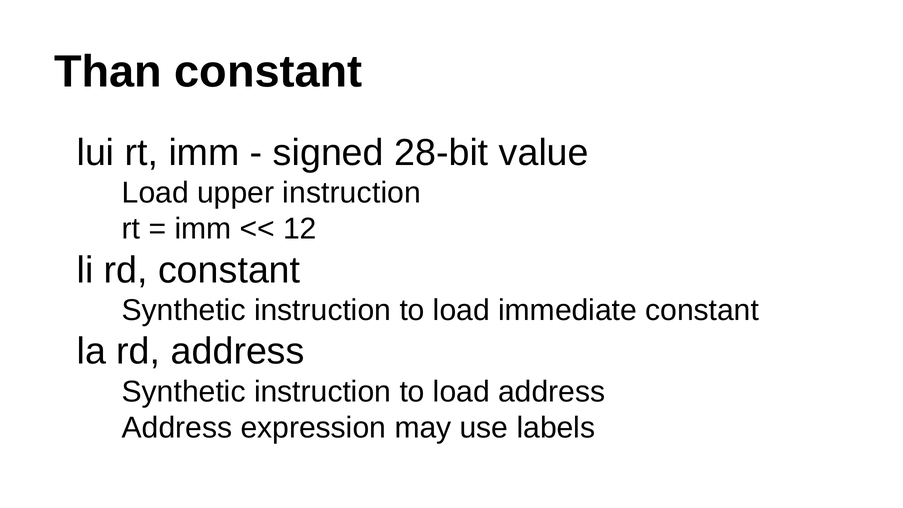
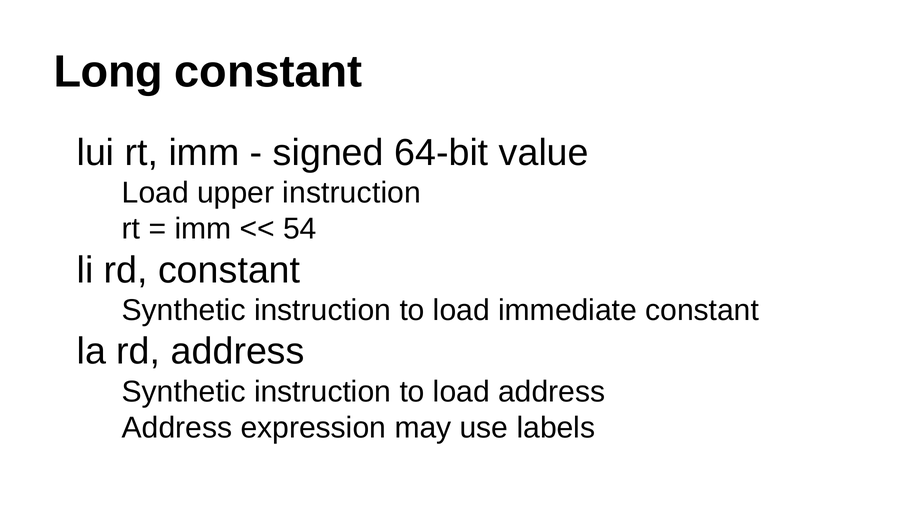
Than: Than -> Long (108, 72)
28-bit: 28-bit -> 64-bit (441, 153)
12: 12 -> 54 (300, 229)
